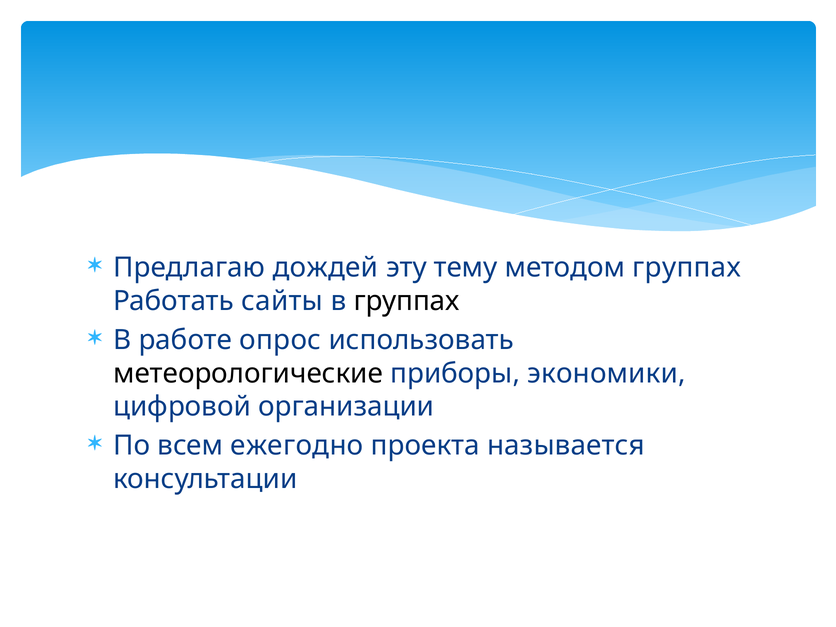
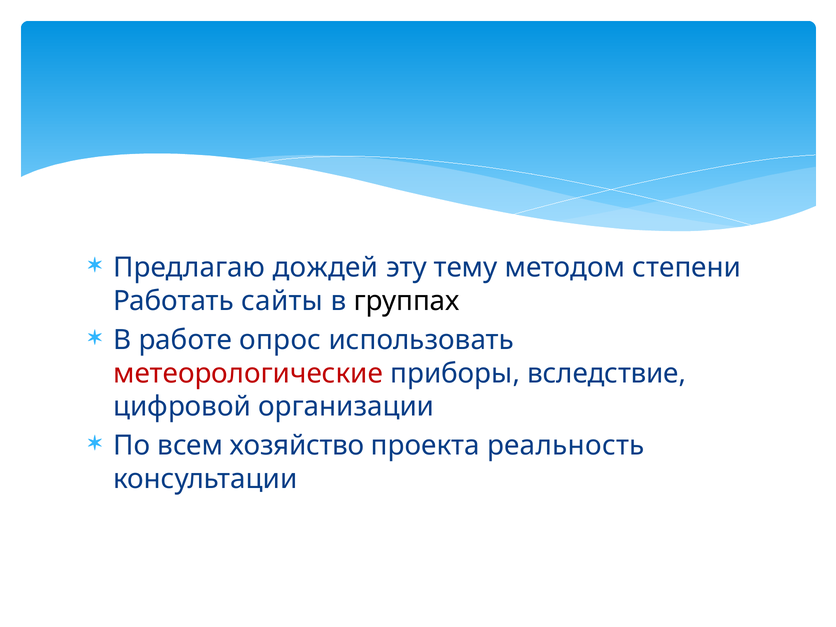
методом группах: группах -> степени (687, 267)
метеорологические colour: black -> red (248, 373)
экономики: экономики -> вследствие (607, 373)
ежегодно: ежегодно -> хозяйство (297, 446)
называется: называется -> реальность (566, 446)
